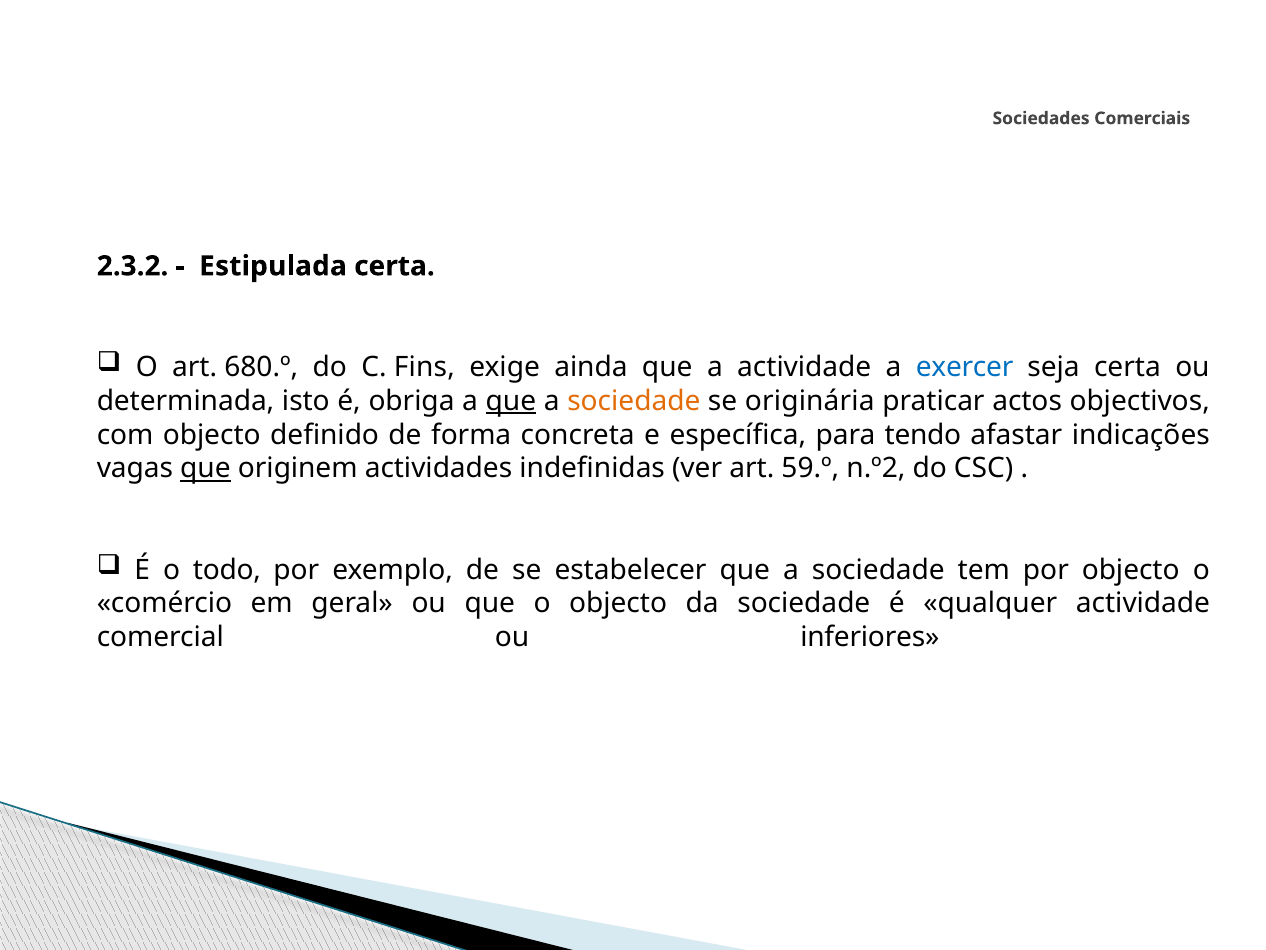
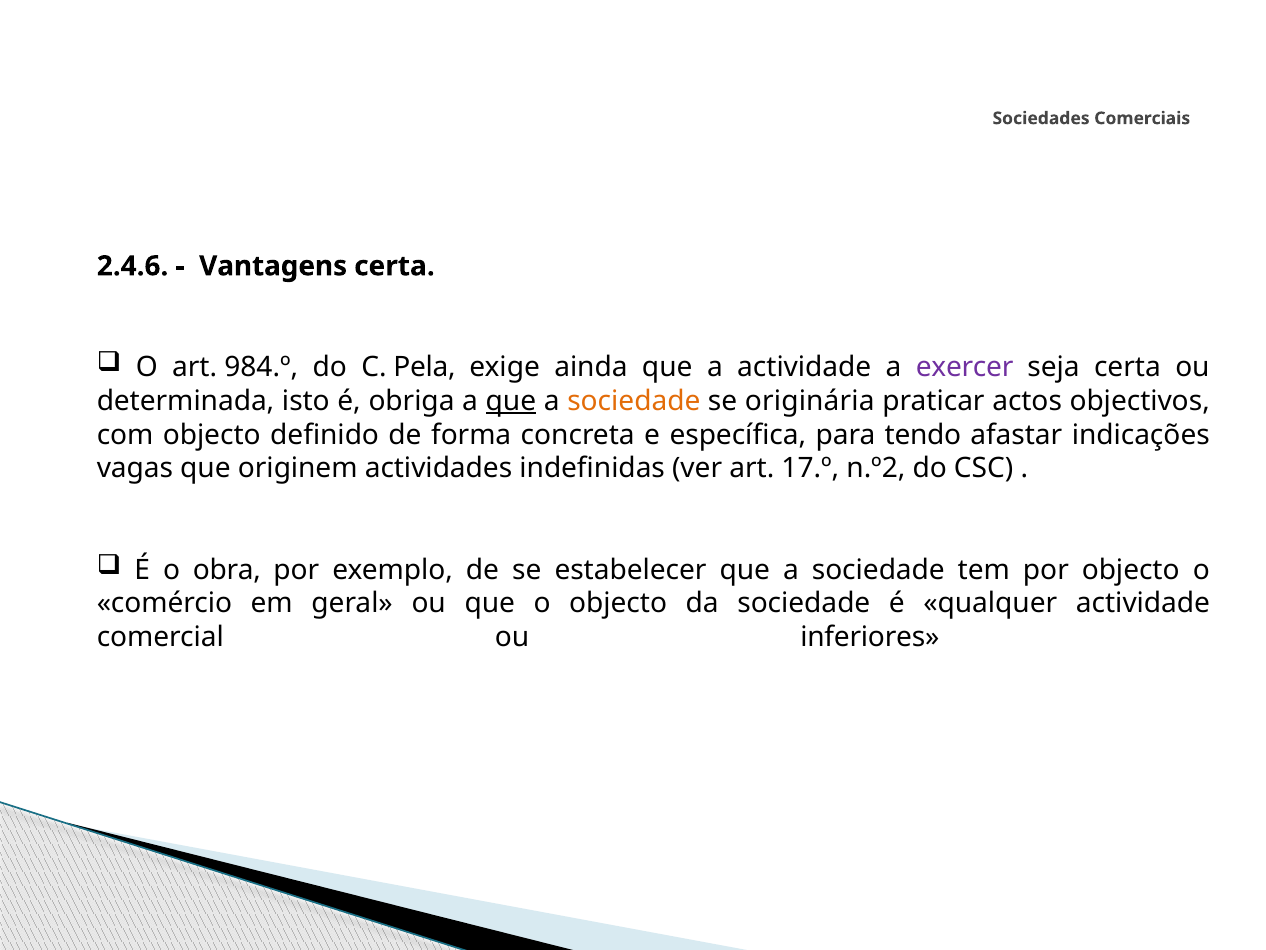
2.3.2: 2.3.2 -> 2.4.6 (133, 266)
Estipulada: Estipulada -> Vantagens (273, 266)
680.º: 680.º -> 984.º (261, 367)
Fins: Fins -> Pela (425, 367)
exercer colour: blue -> purple (965, 367)
que underline: present -> none (205, 468)
59.º: 59.º -> 17.º (810, 468)
todo: todo -> obra (227, 570)
